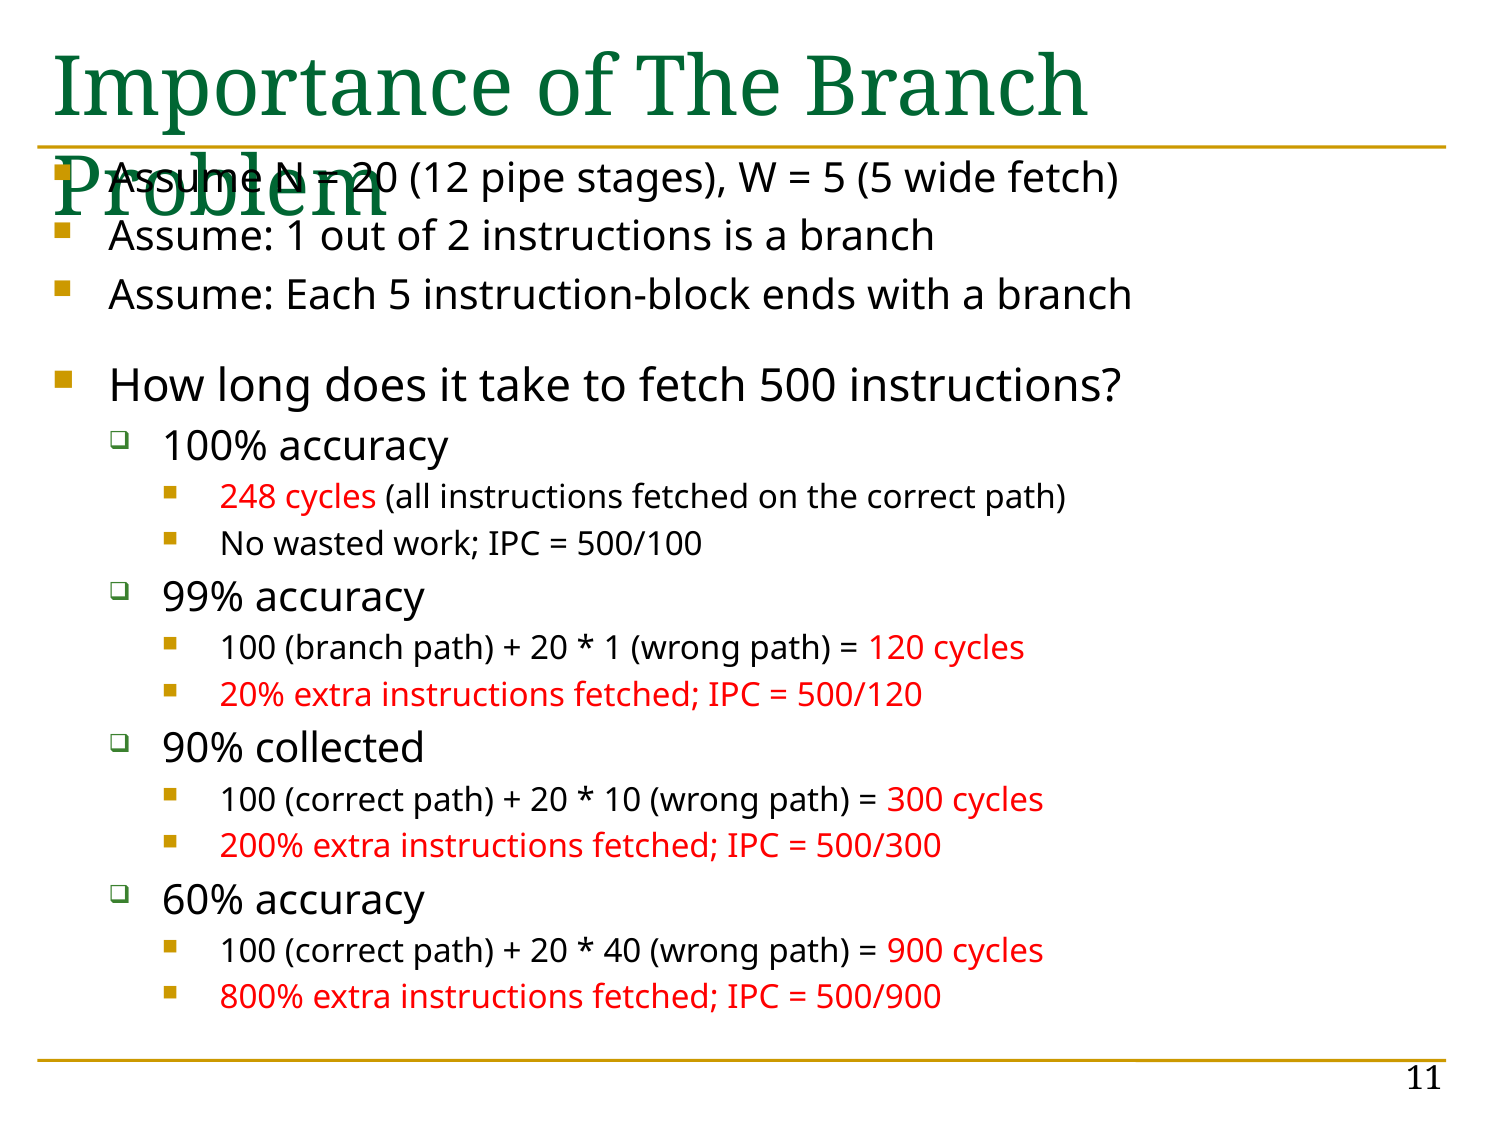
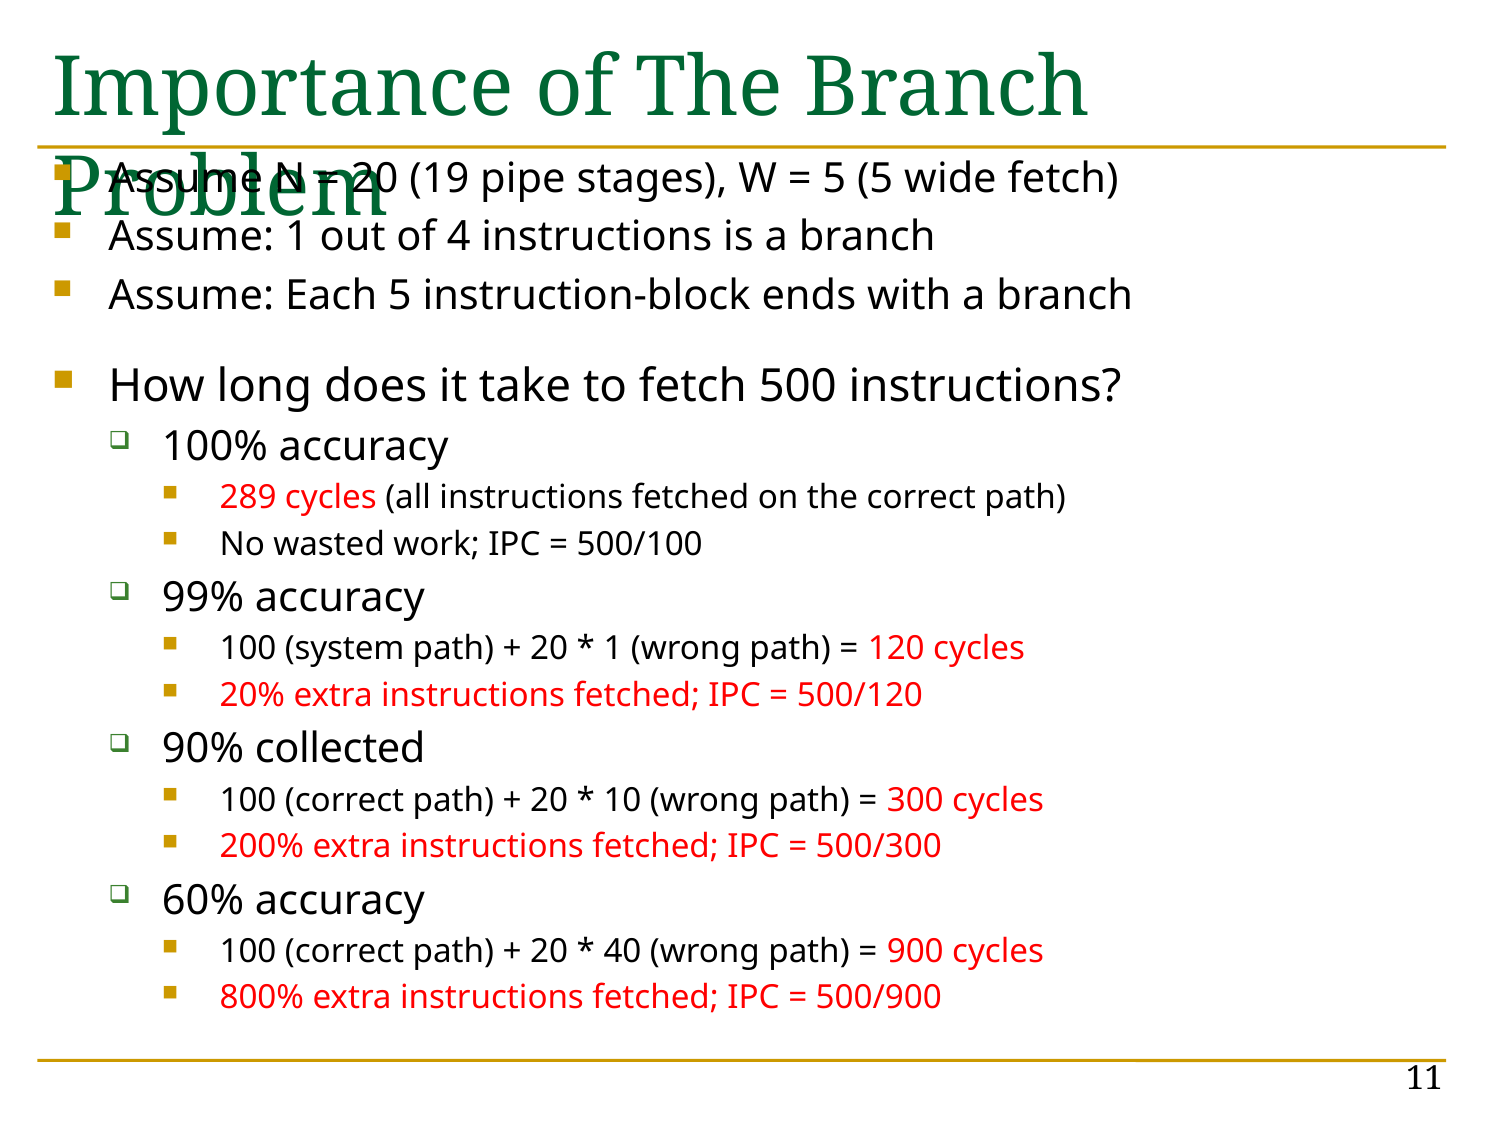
12: 12 -> 19 (439, 179)
2: 2 -> 4 (459, 237)
248: 248 -> 289 (248, 498)
100 branch: branch -> system (345, 649)
